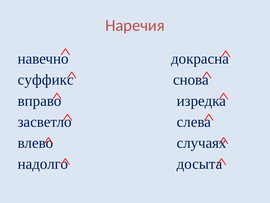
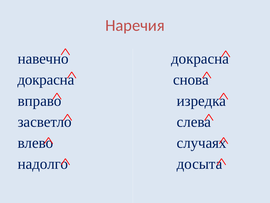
суффикс: суффикс -> докрасна (46, 80)
